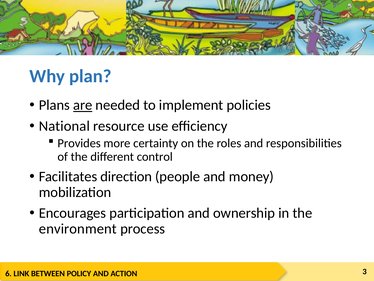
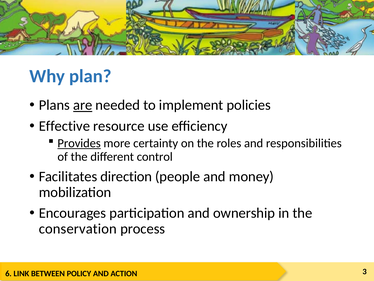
National: National -> Effective (64, 126)
Provides underline: none -> present (79, 143)
environment: environment -> conservation (78, 228)
